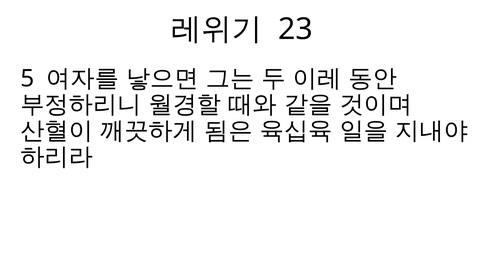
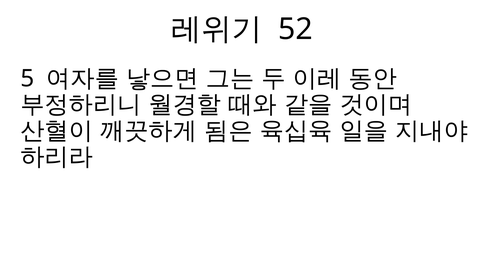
23: 23 -> 52 (296, 29)
